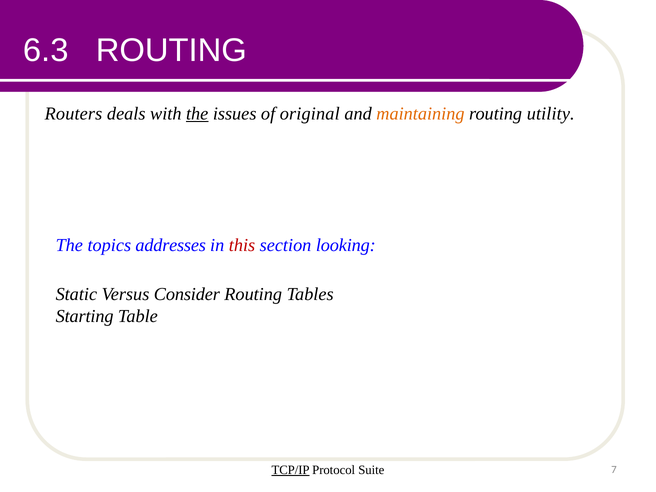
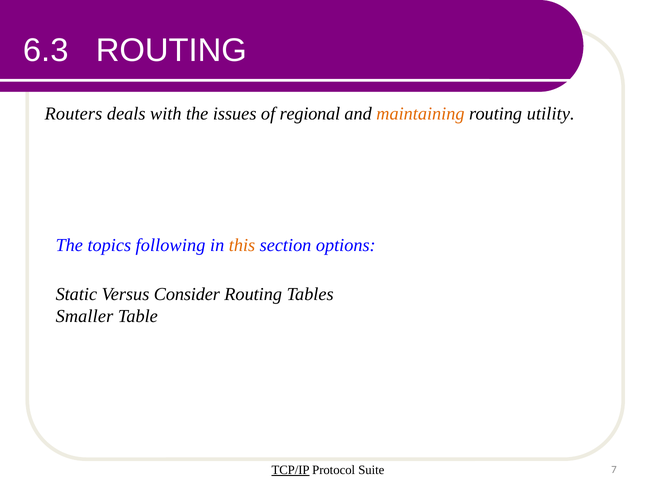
the underline: present -> none (197, 114)
original: original -> regional (310, 114)
addresses: addresses -> following (171, 245)
this colour: red -> orange (242, 245)
looking: looking -> options (346, 245)
Starting: Starting -> Smaller (84, 316)
